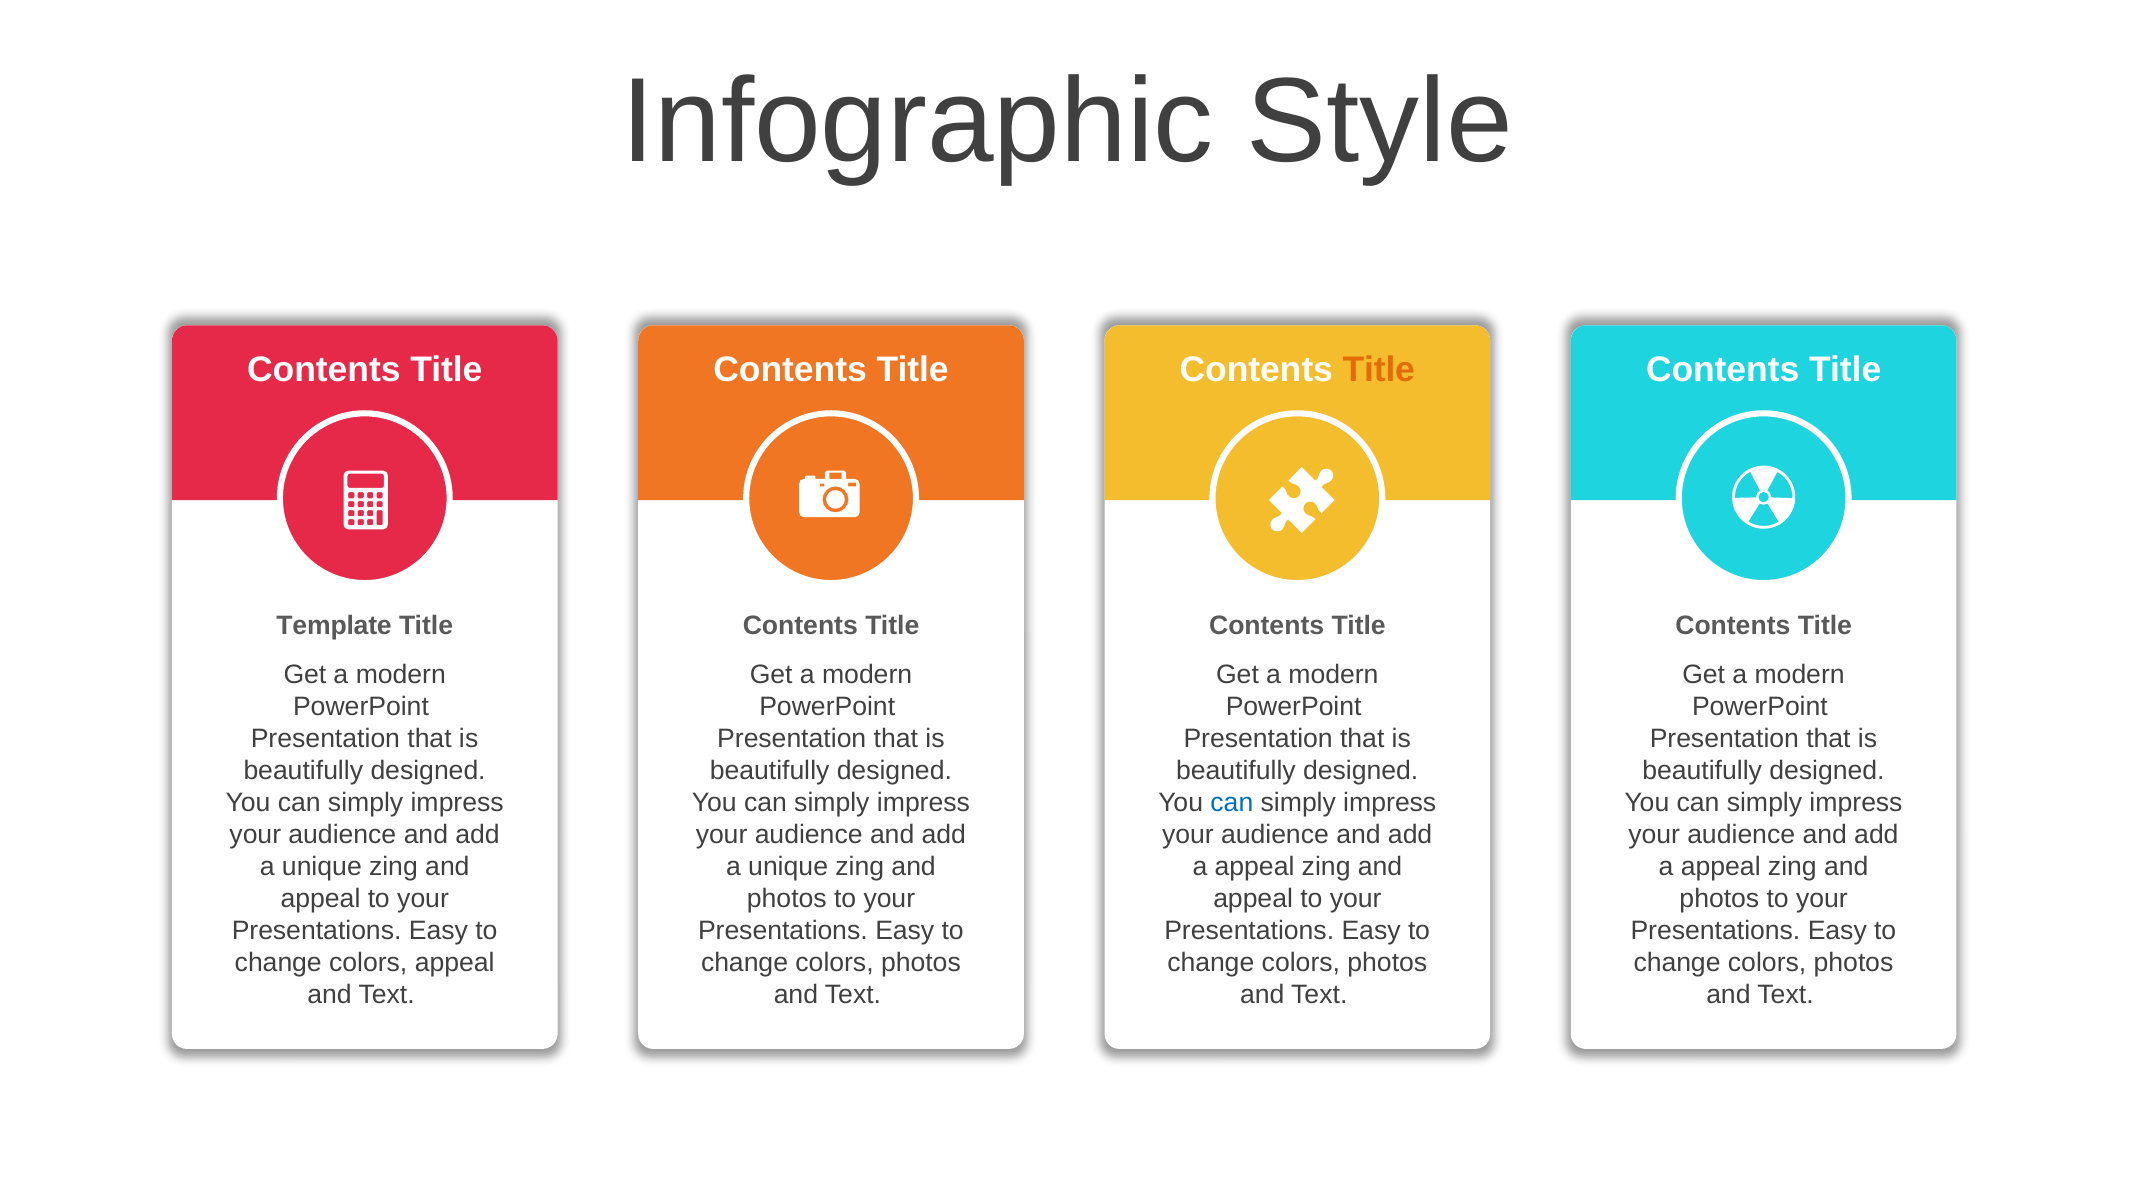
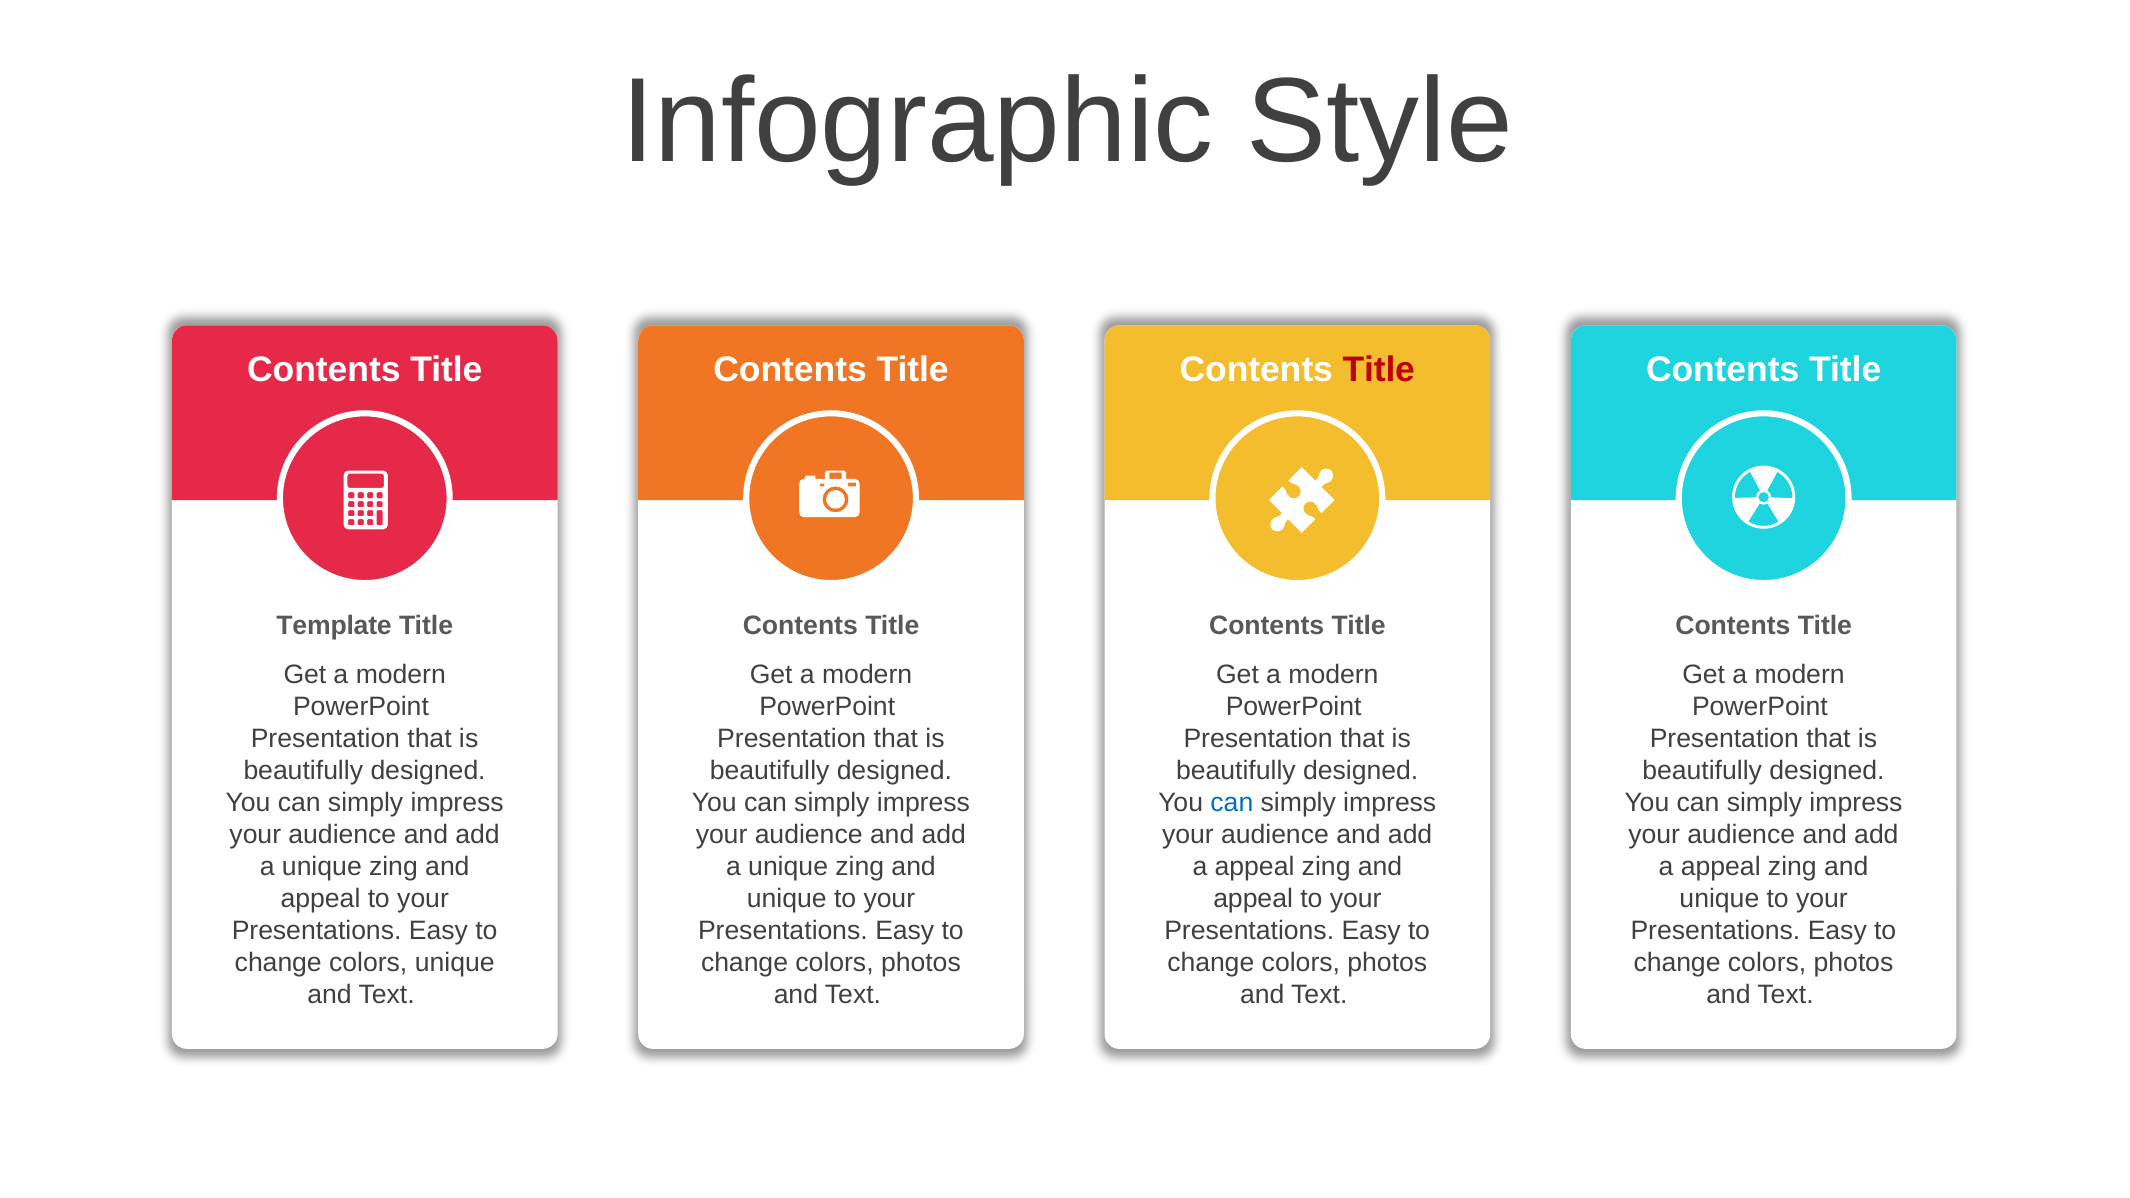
Title colour: orange -> red (1379, 370)
photos: photos -> unique (787, 899)
photos: photos -> unique (1719, 899)
colors appeal: appeal -> unique (455, 963)
